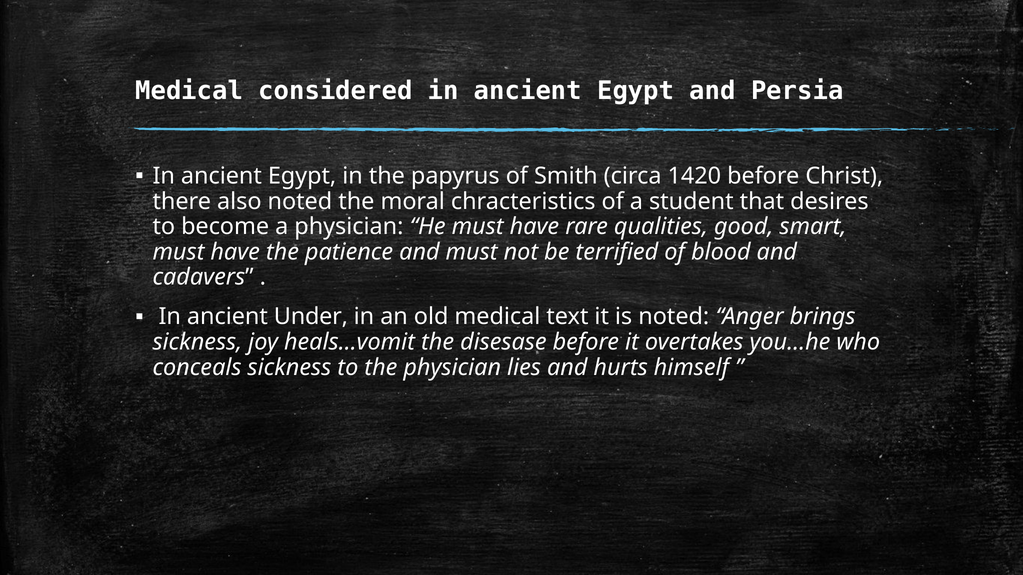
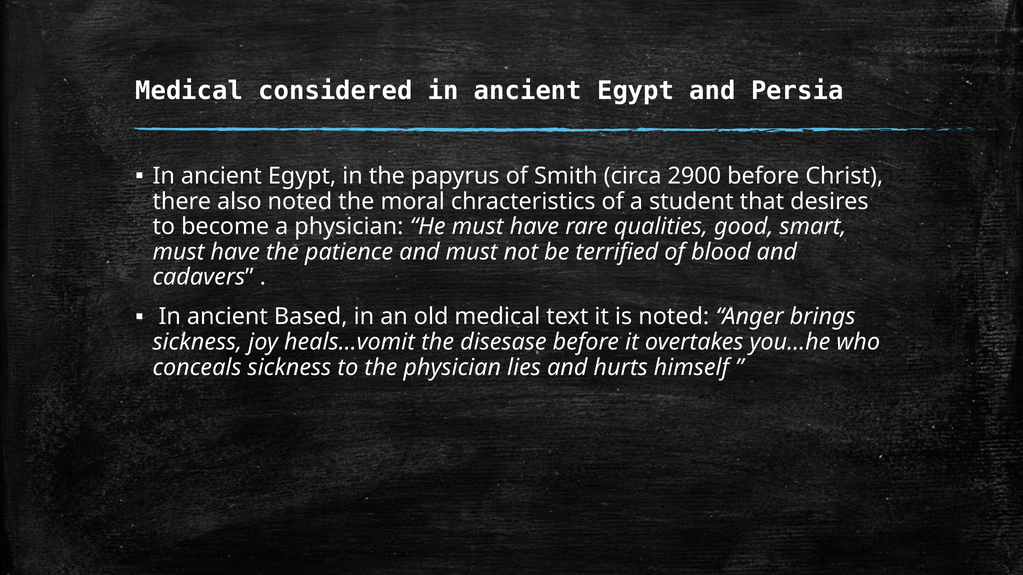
1420: 1420 -> 2900 (694, 176)
Under: Under -> Based (311, 317)
